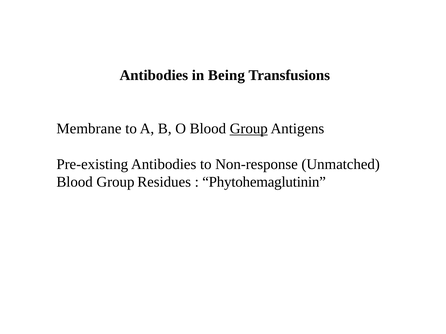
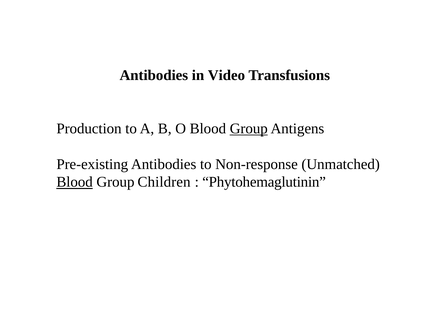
Being: Being -> Video (226, 75)
Membrane: Membrane -> Production (89, 129)
Blood underline: none -> present (75, 182)
Residues: Residues -> Children (164, 182)
